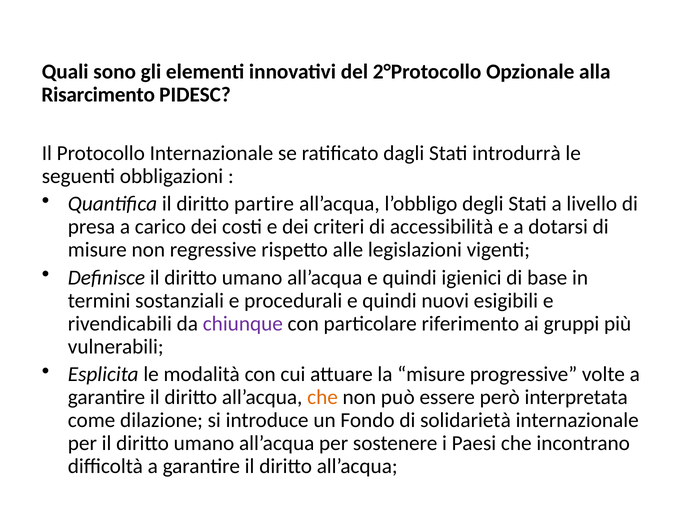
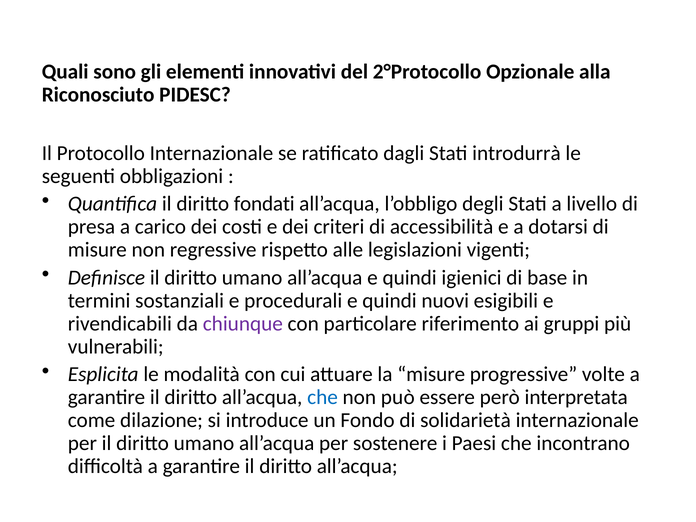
Risarcimento: Risarcimento -> Riconosciuto (98, 95)
partire: partire -> fondati (264, 204)
che colour: orange -> blue (323, 397)
